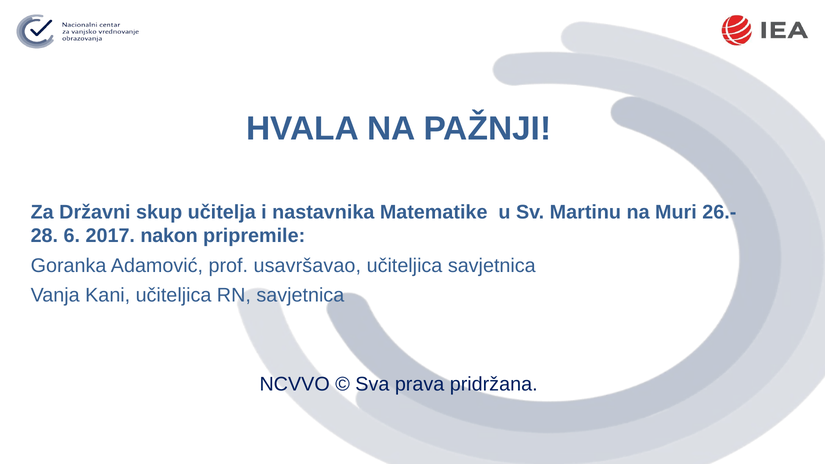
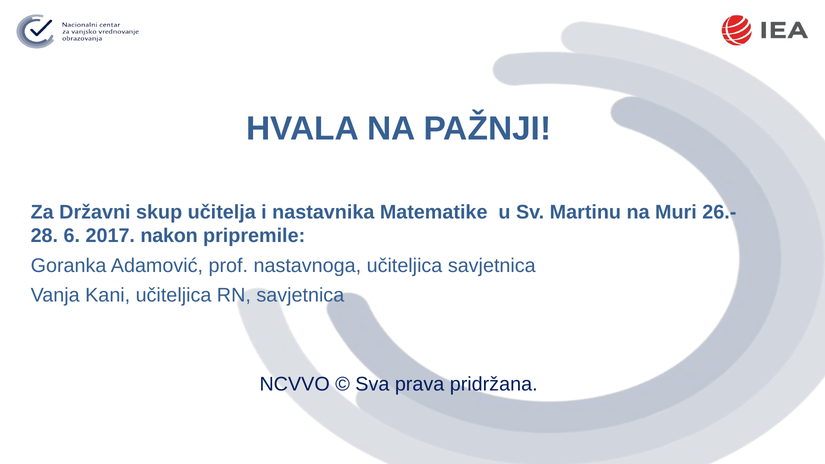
usavršavao: usavršavao -> nastavnoga (307, 266)
